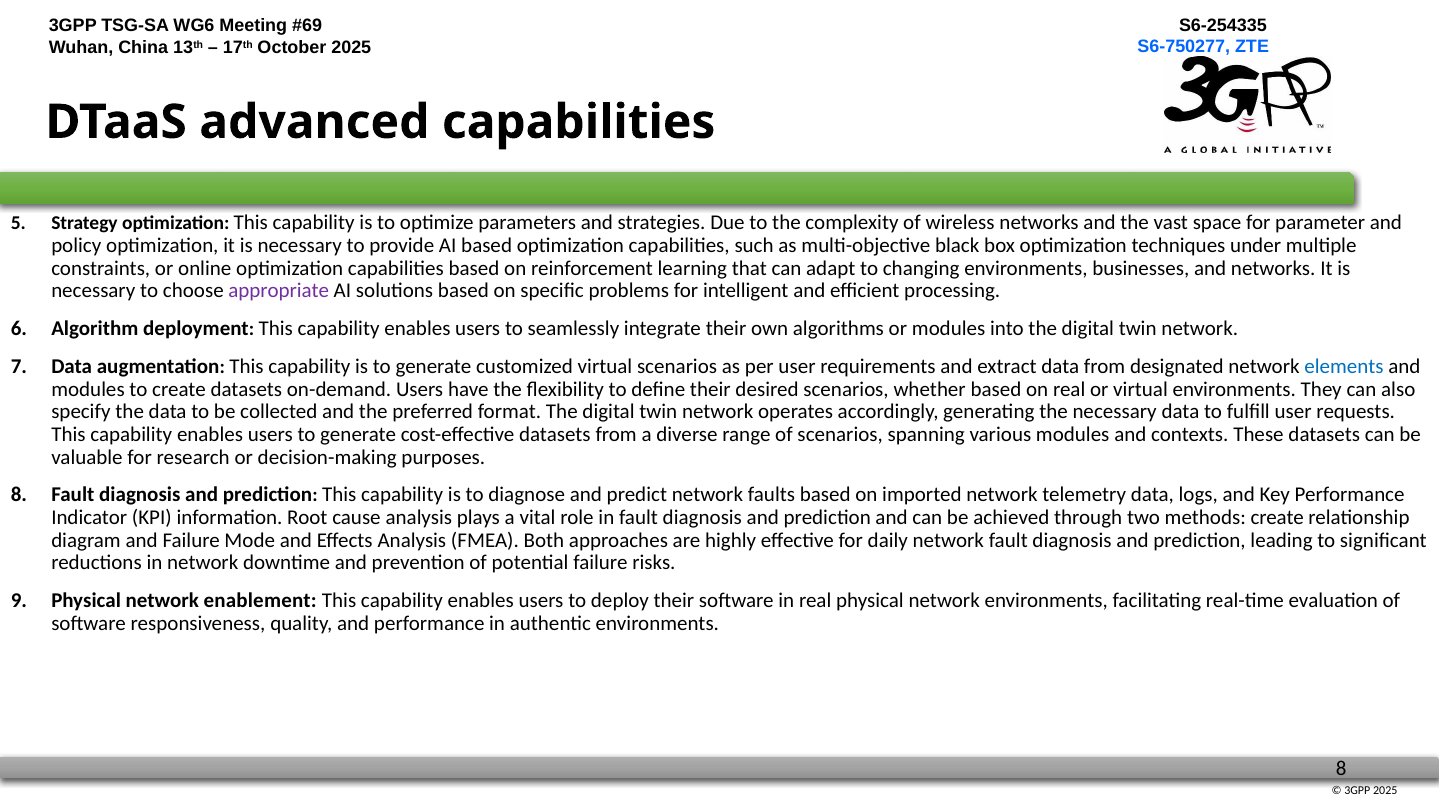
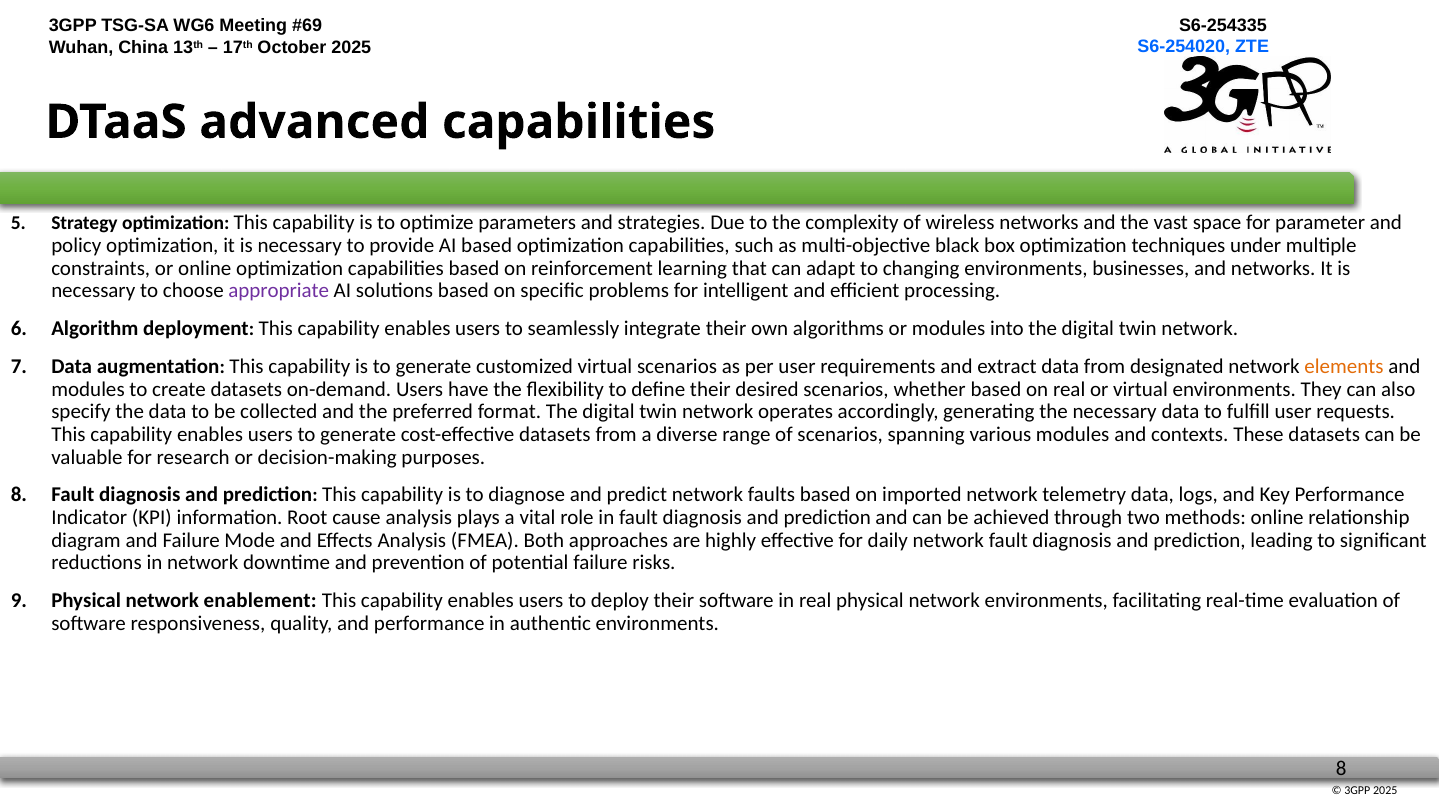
S6-750277: S6-750277 -> S6-254020 (1184, 46)
elements colour: blue -> orange (1344, 367)
methods create: create -> online (1277, 518)
